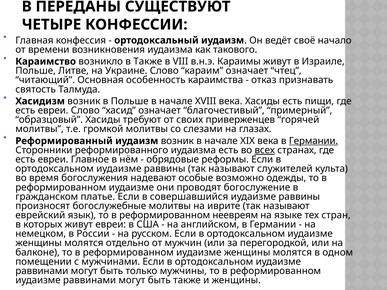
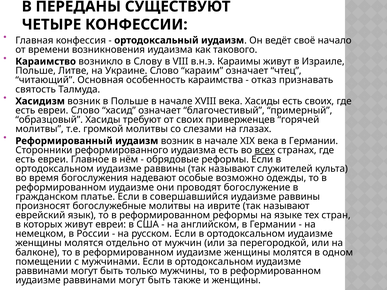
в Также: Также -> Слову (148, 62)
есть пищи: пищи -> своих (319, 101)
Германии underline: present -> none (313, 141)
реформированном неевреям: неевреям -> реформы (235, 215)
